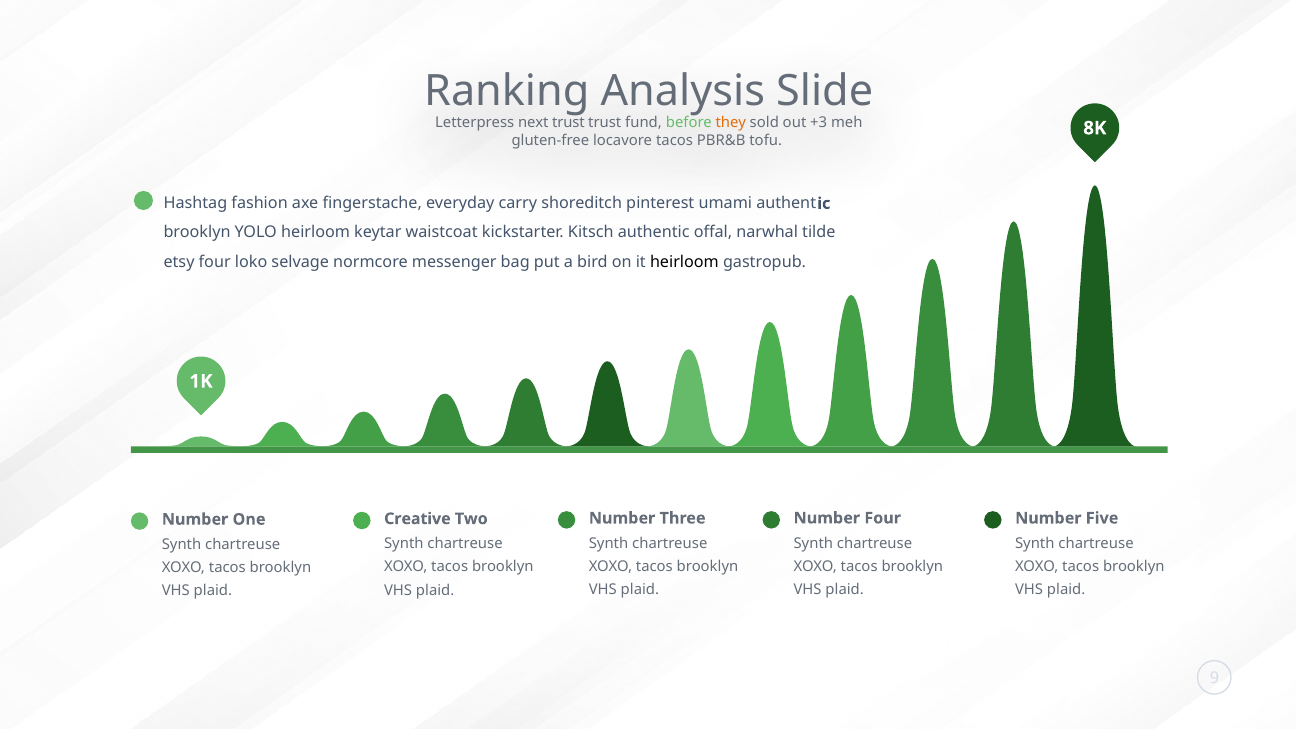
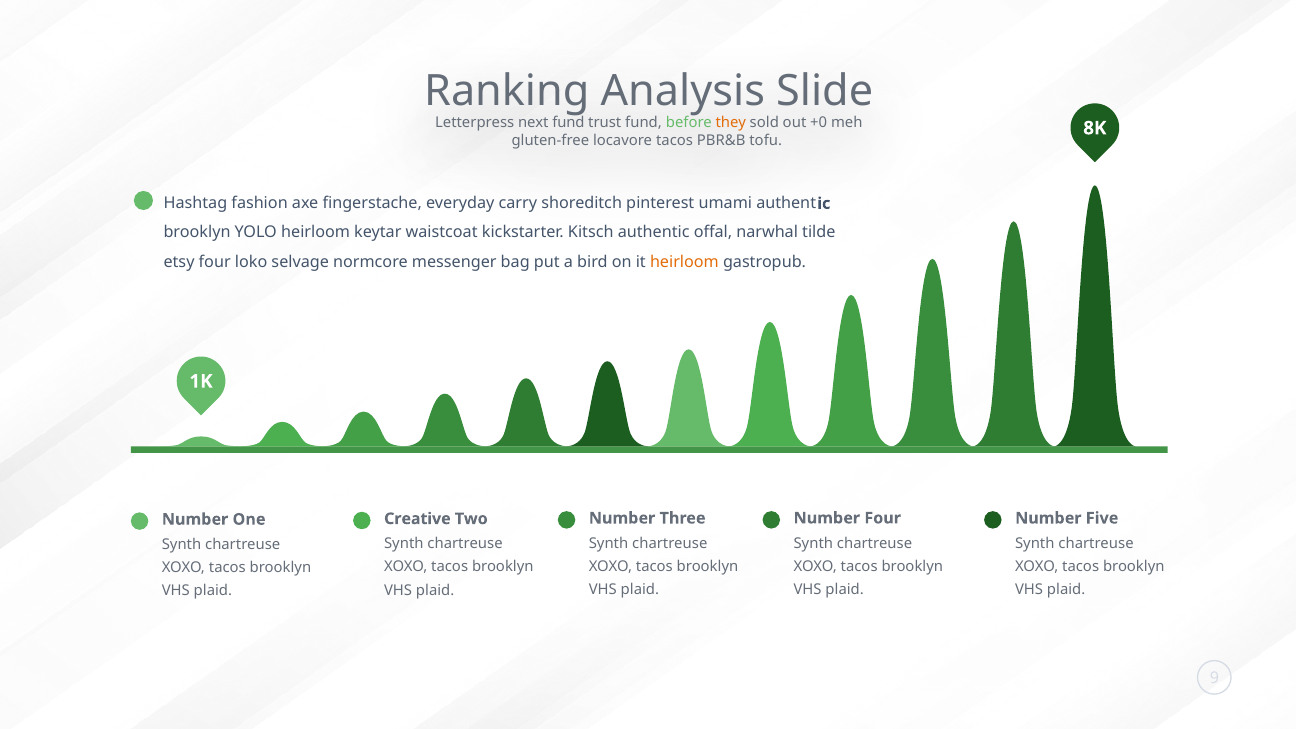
next trust: trust -> fund (568, 122)
+3: +3 -> +0 (819, 122)
heirloom colour: black -> orange (684, 262)
